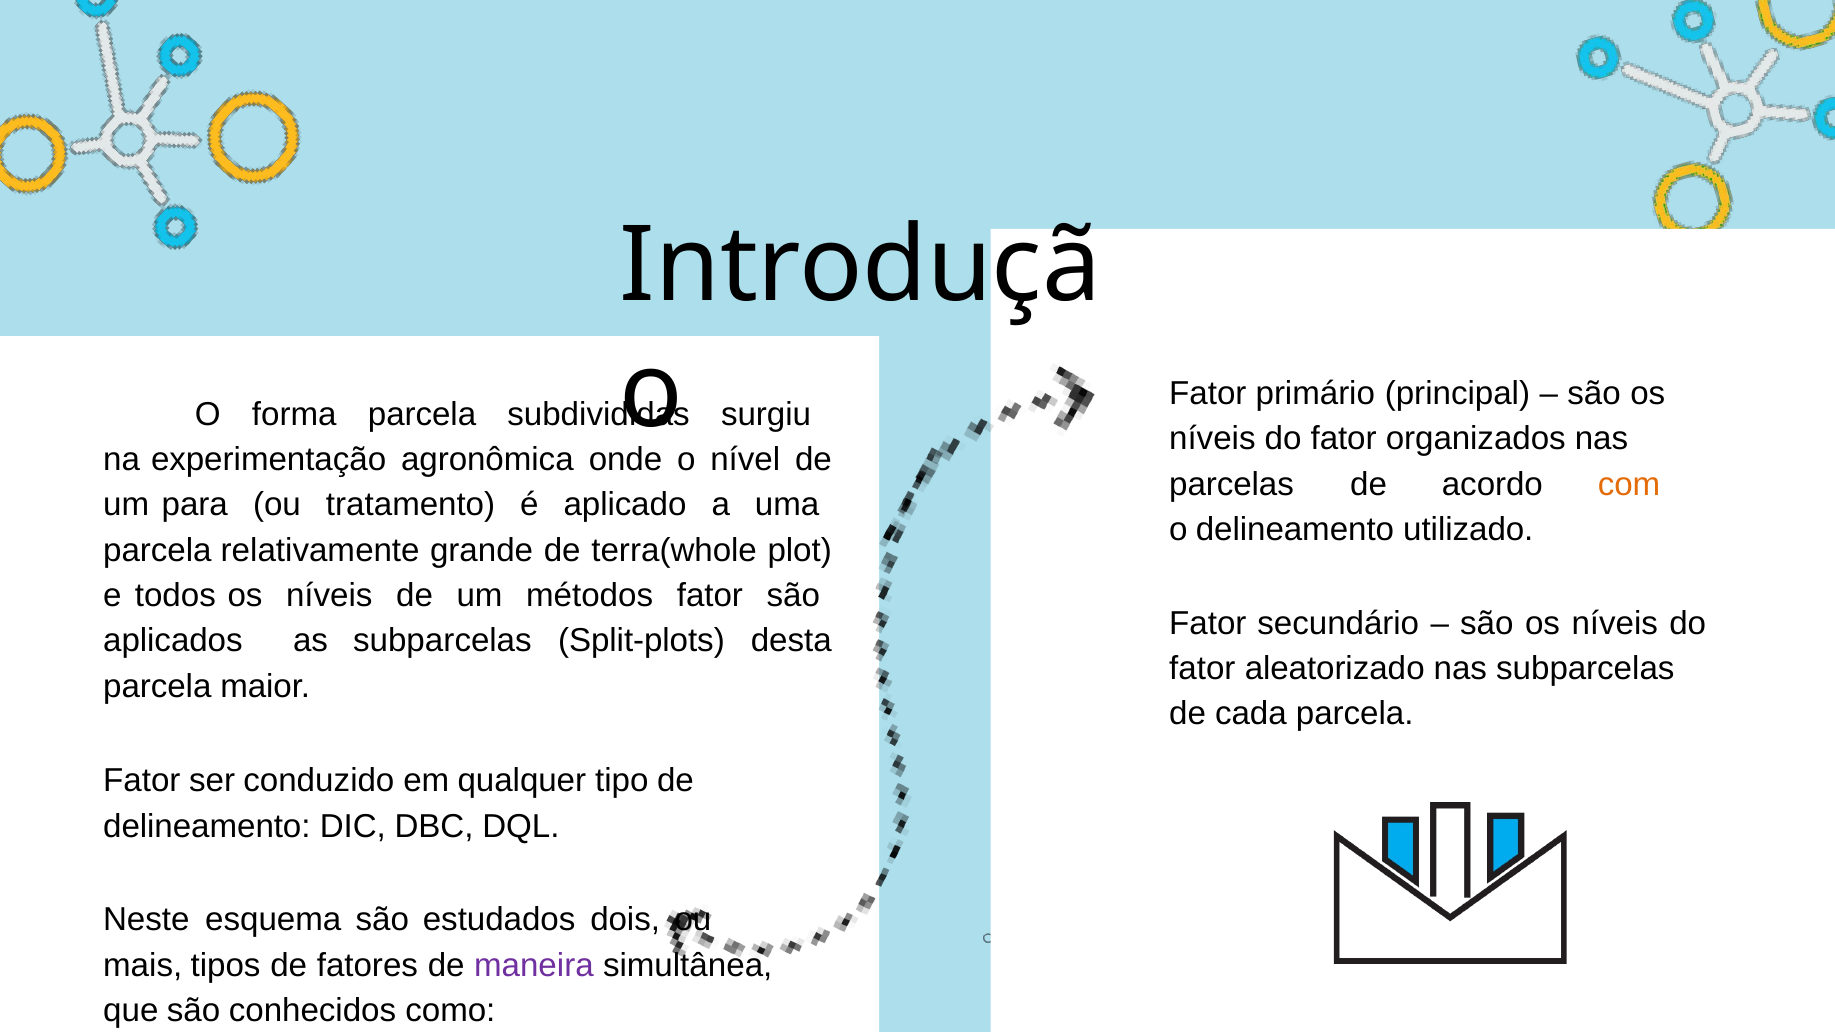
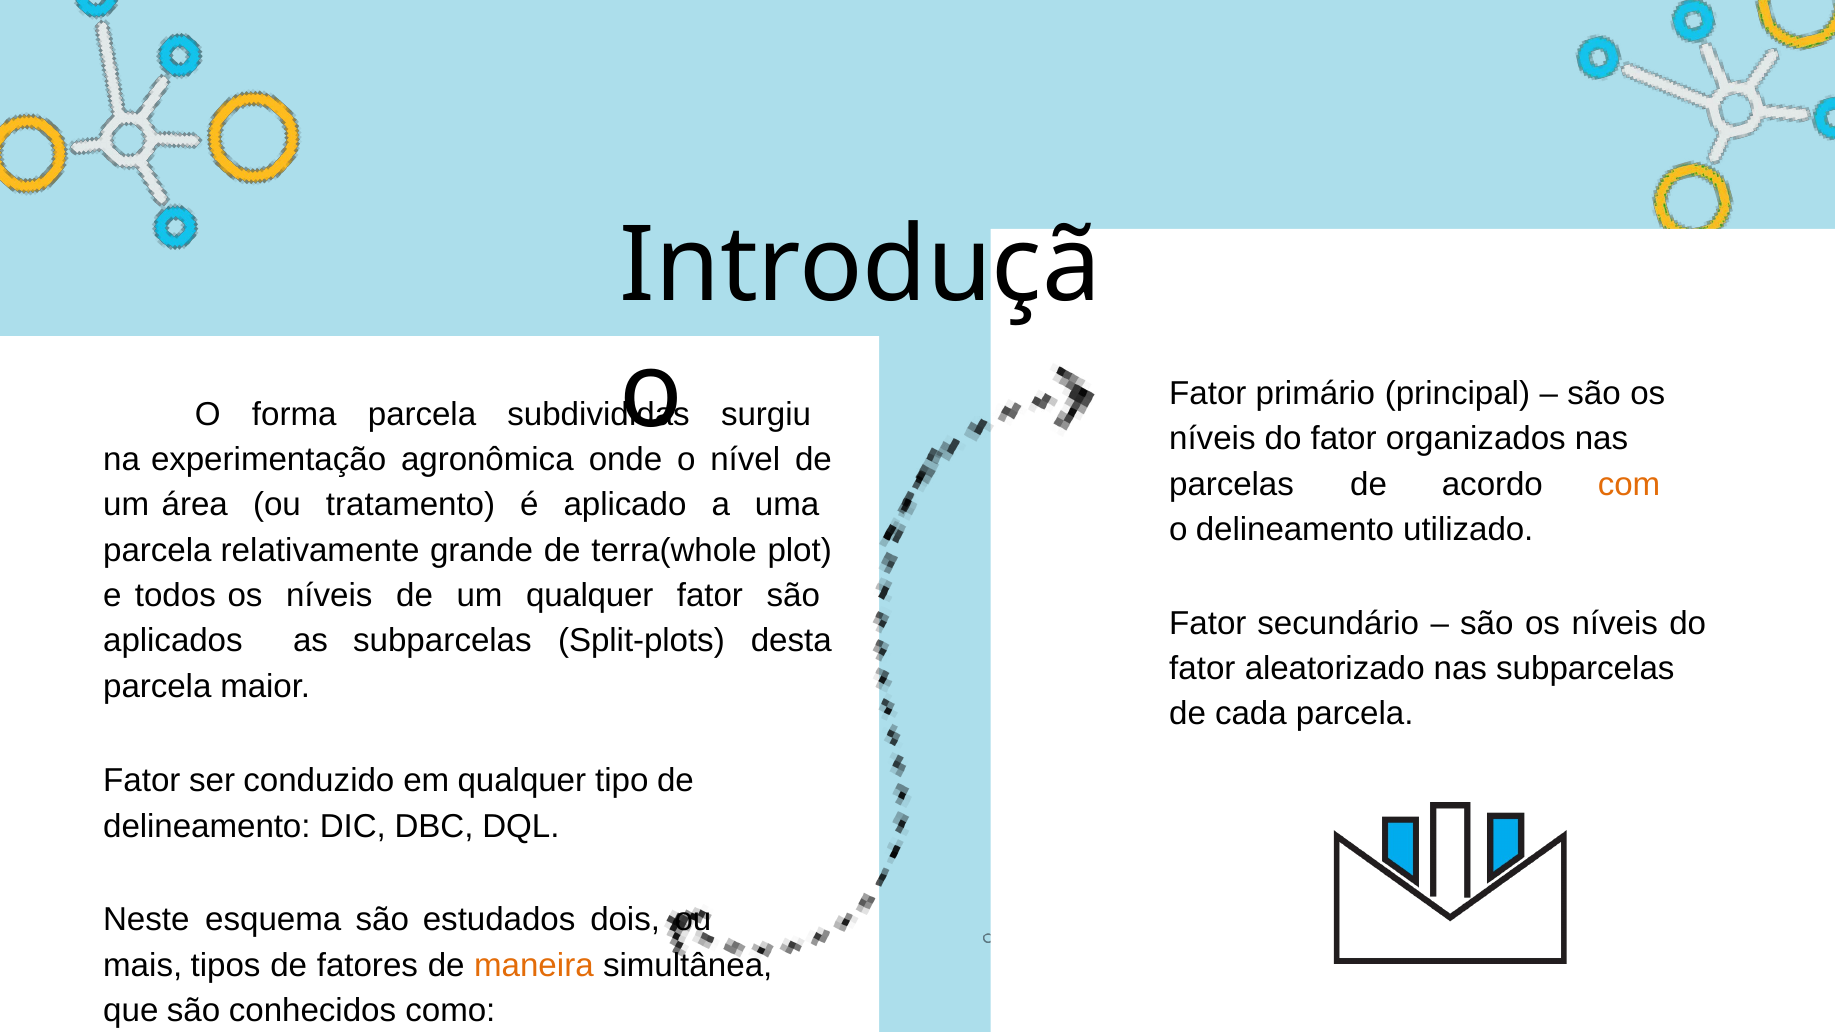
para: para -> área (195, 505)
um métodos: métodos -> qualquer (590, 596)
maneira colour: purple -> orange (534, 966)
